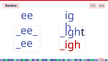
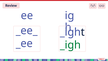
_igh colour: red -> green (70, 45)
